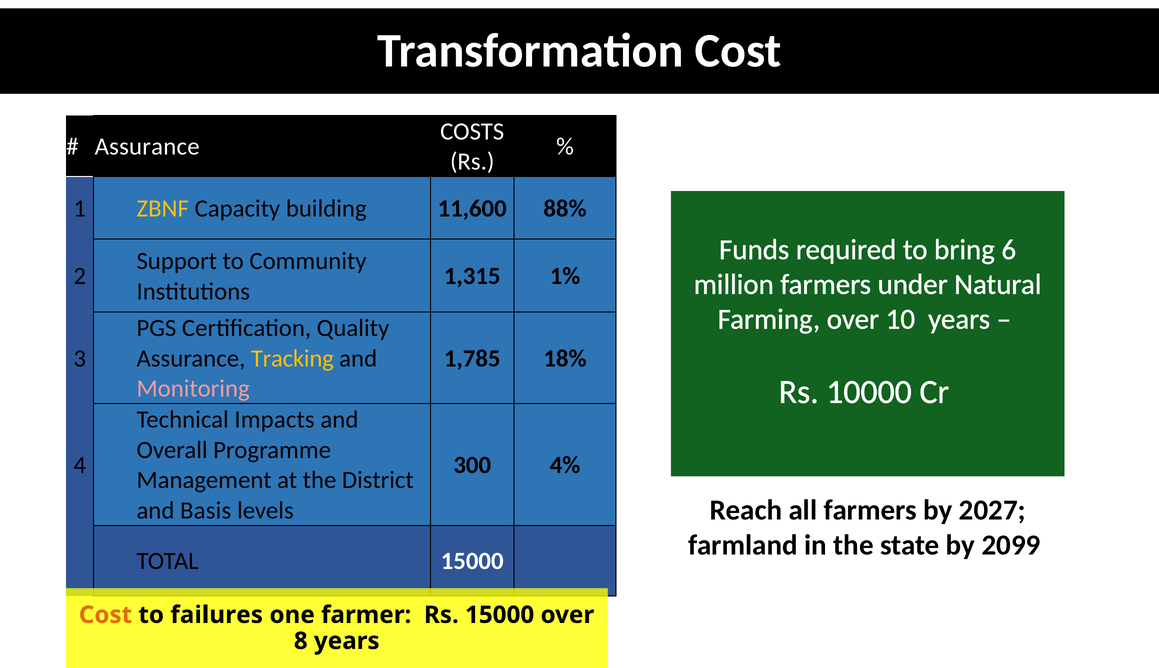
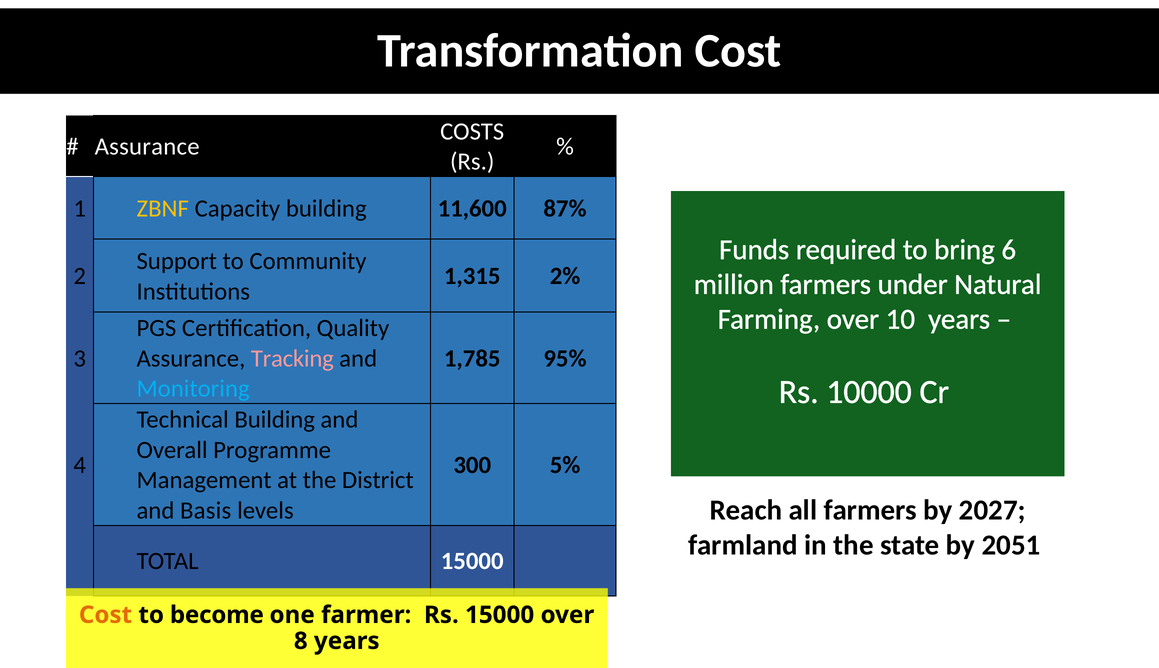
88%: 88% -> 87% (565, 209)
1%: 1% -> 2% (565, 276)
Tracking colour: yellow -> pink (292, 359)
18%: 18% -> 95% (565, 359)
Monitoring colour: pink -> light blue (193, 389)
Technical Impacts: Impacts -> Building (275, 420)
4%: 4% -> 5% (565, 466)
2099: 2099 -> 2051 (1011, 546)
failures: failures -> become (217, 616)
